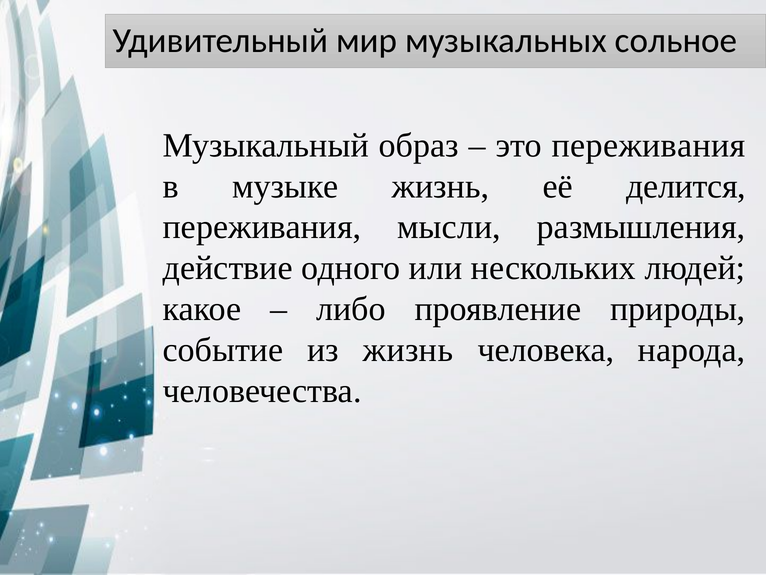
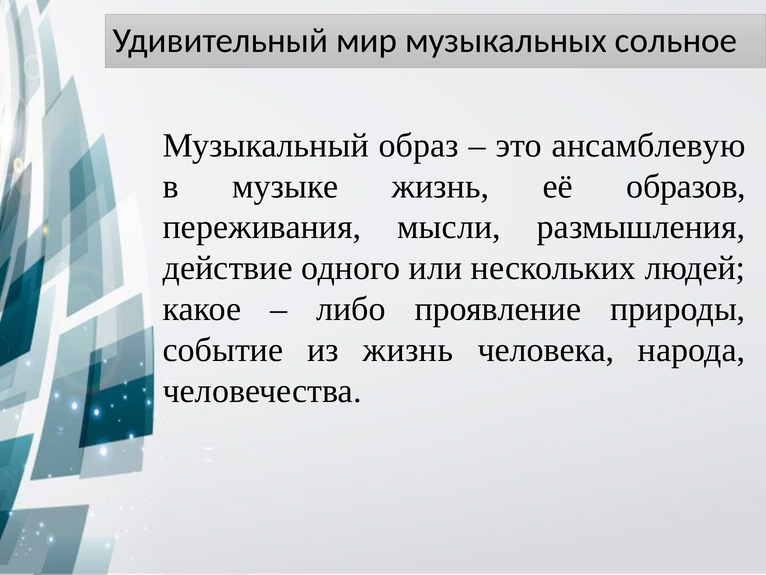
это переживания: переживания -> ансамблевую (649, 145)
делится: делится -> образов (686, 186)
